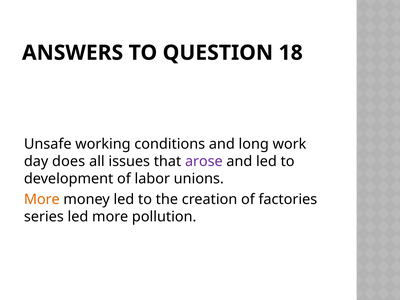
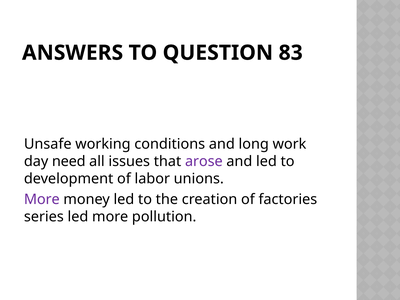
18: 18 -> 83 (291, 53)
does: does -> need (69, 161)
More colour: orange -> purple (42, 199)
